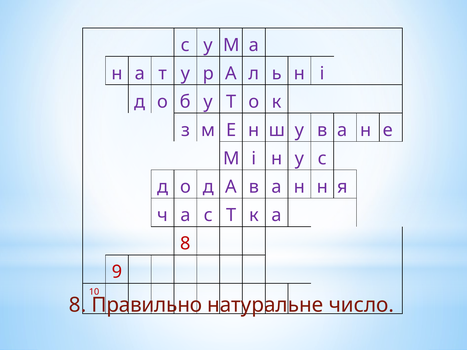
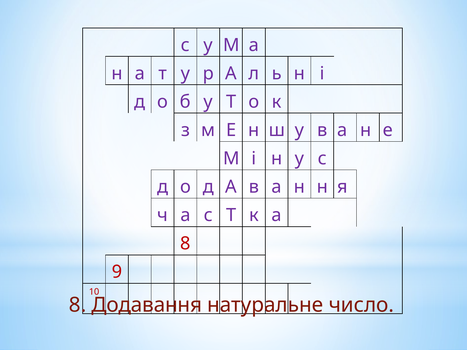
Правильно: Правильно -> Додавання (147, 305)
